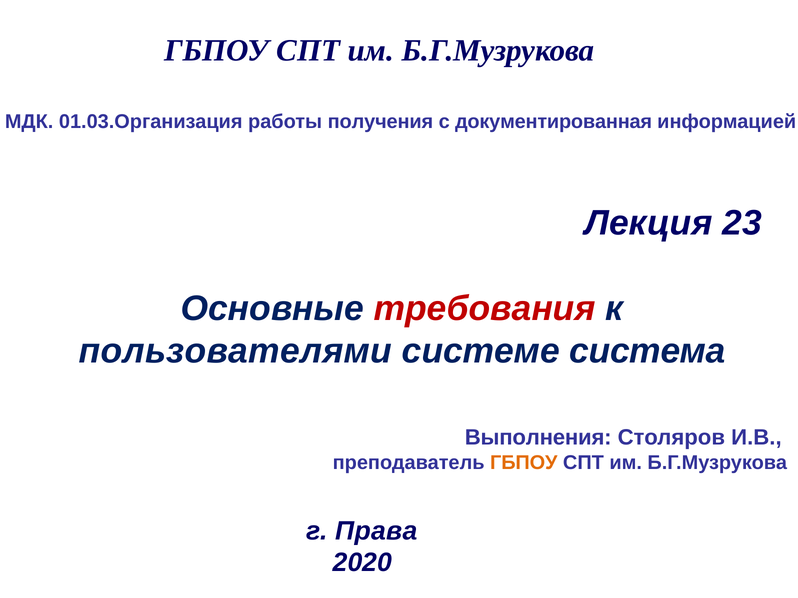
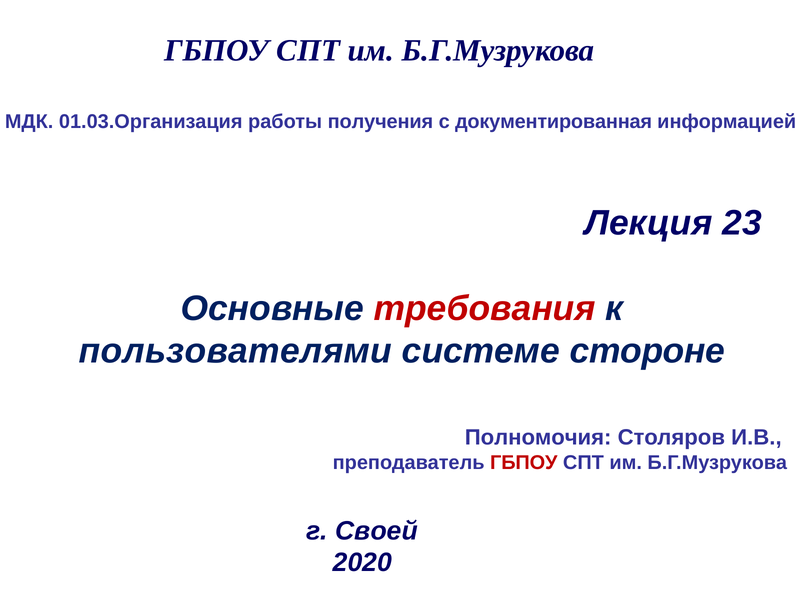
система: система -> стороне (647, 351)
Выполнения: Выполнения -> Полномочия (538, 438)
ГБПОУ colour: orange -> red (524, 463)
Права: Права -> Своей (377, 531)
